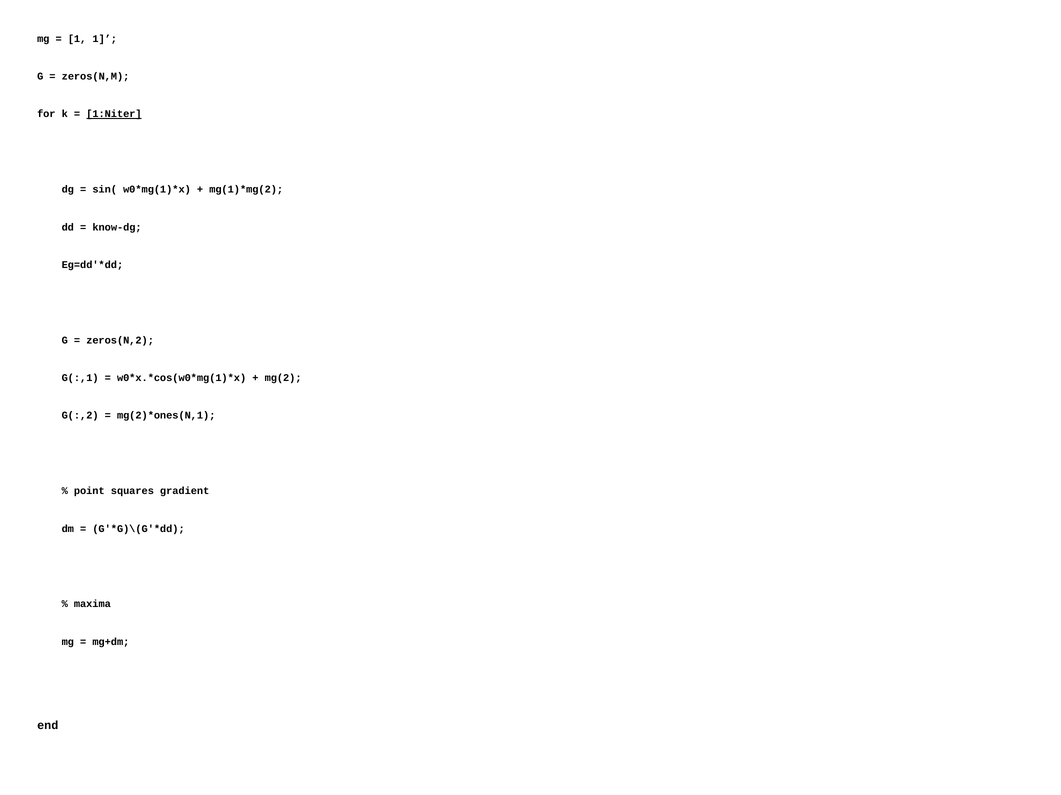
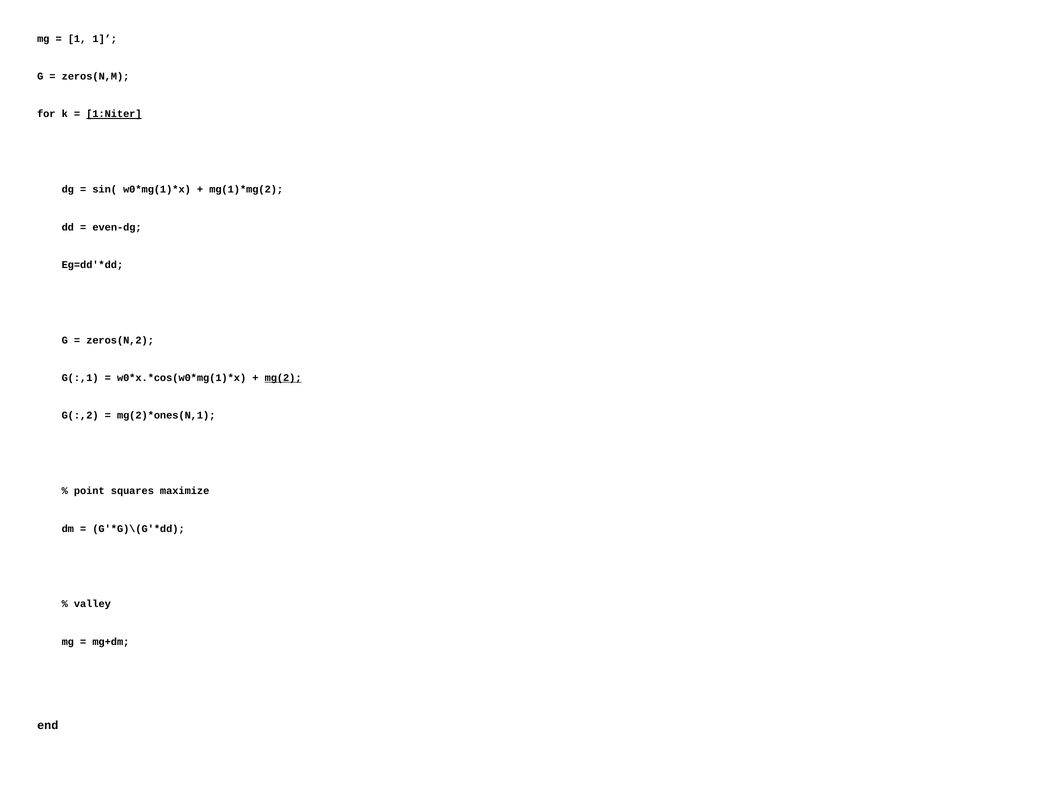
know-dg: know-dg -> even-dg (117, 227)
mg(2 underline: none -> present (283, 378)
gradient: gradient -> maximize (185, 491)
maxima: maxima -> valley (92, 605)
